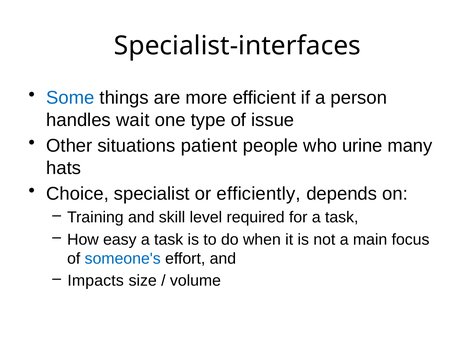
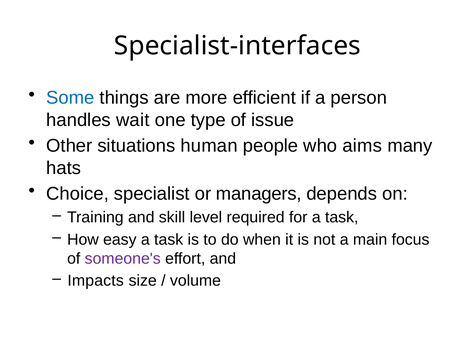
patient: patient -> human (209, 146)
urine: urine -> aims (362, 146)
efficiently: efficiently -> managers (259, 194)
someone's colour: blue -> purple (123, 259)
